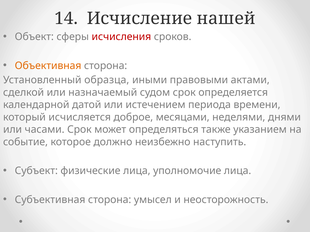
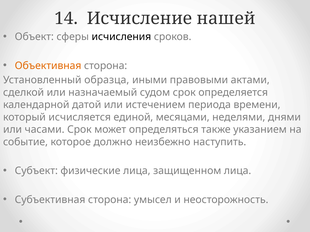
исчисления colour: red -> black (121, 37)
доброе: доброе -> единой (133, 117)
уполномочие: уполномочие -> защищенном (187, 171)
